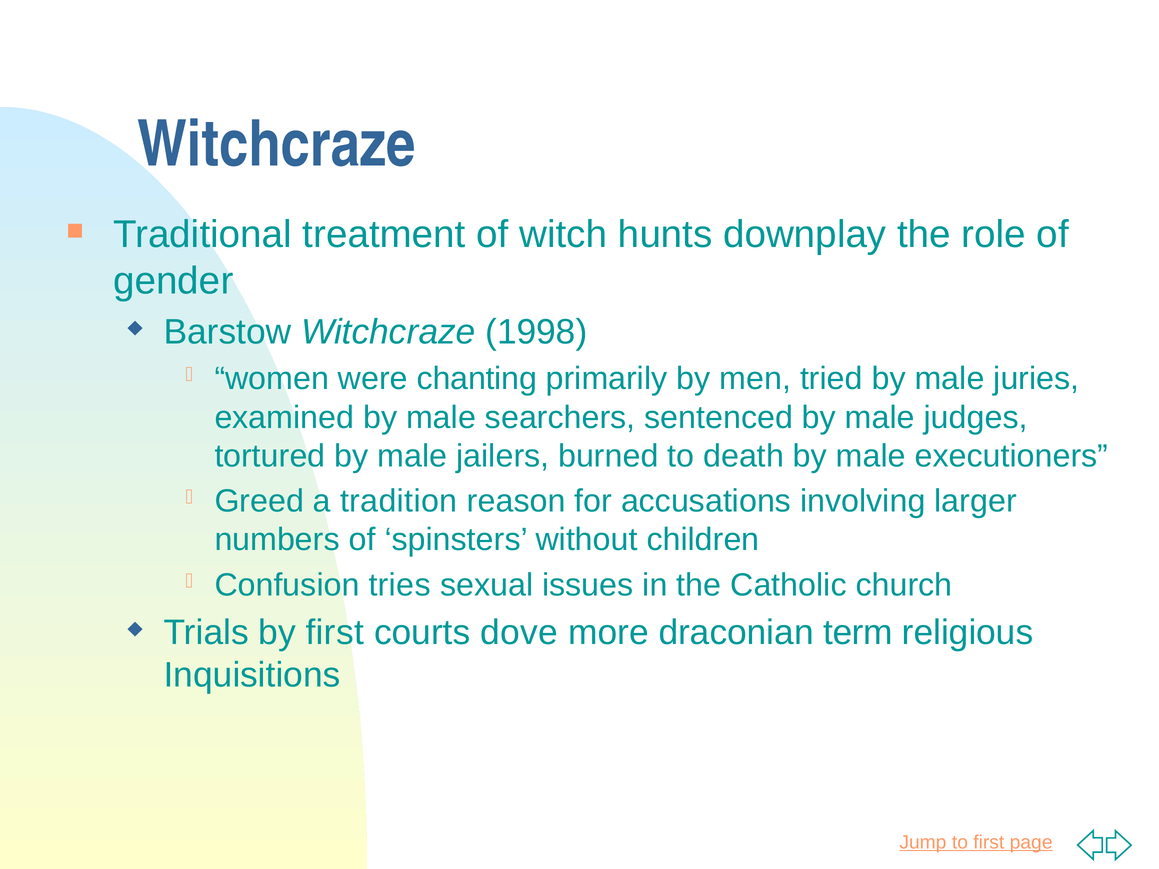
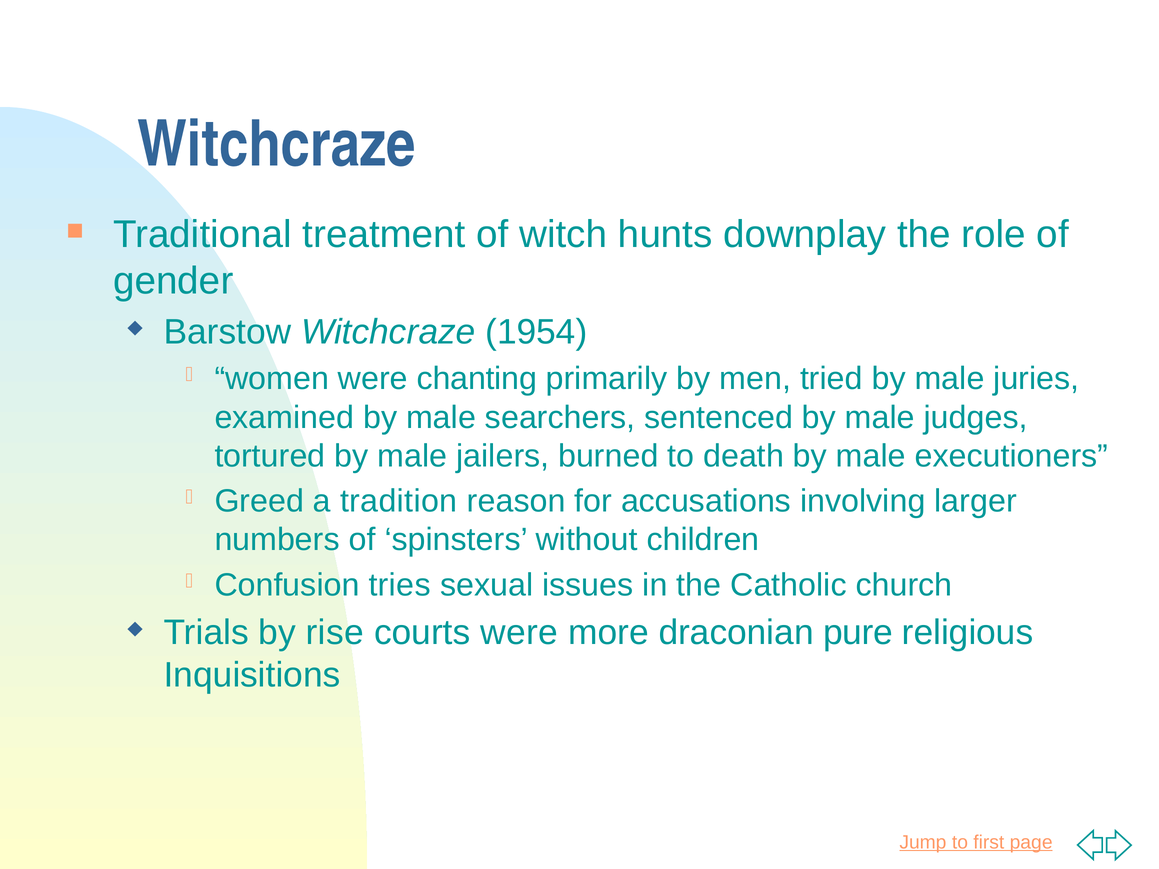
1998: 1998 -> 1954 (536, 332)
by first: first -> rise (335, 633)
courts dove: dove -> were (519, 633)
term: term -> pure (858, 633)
